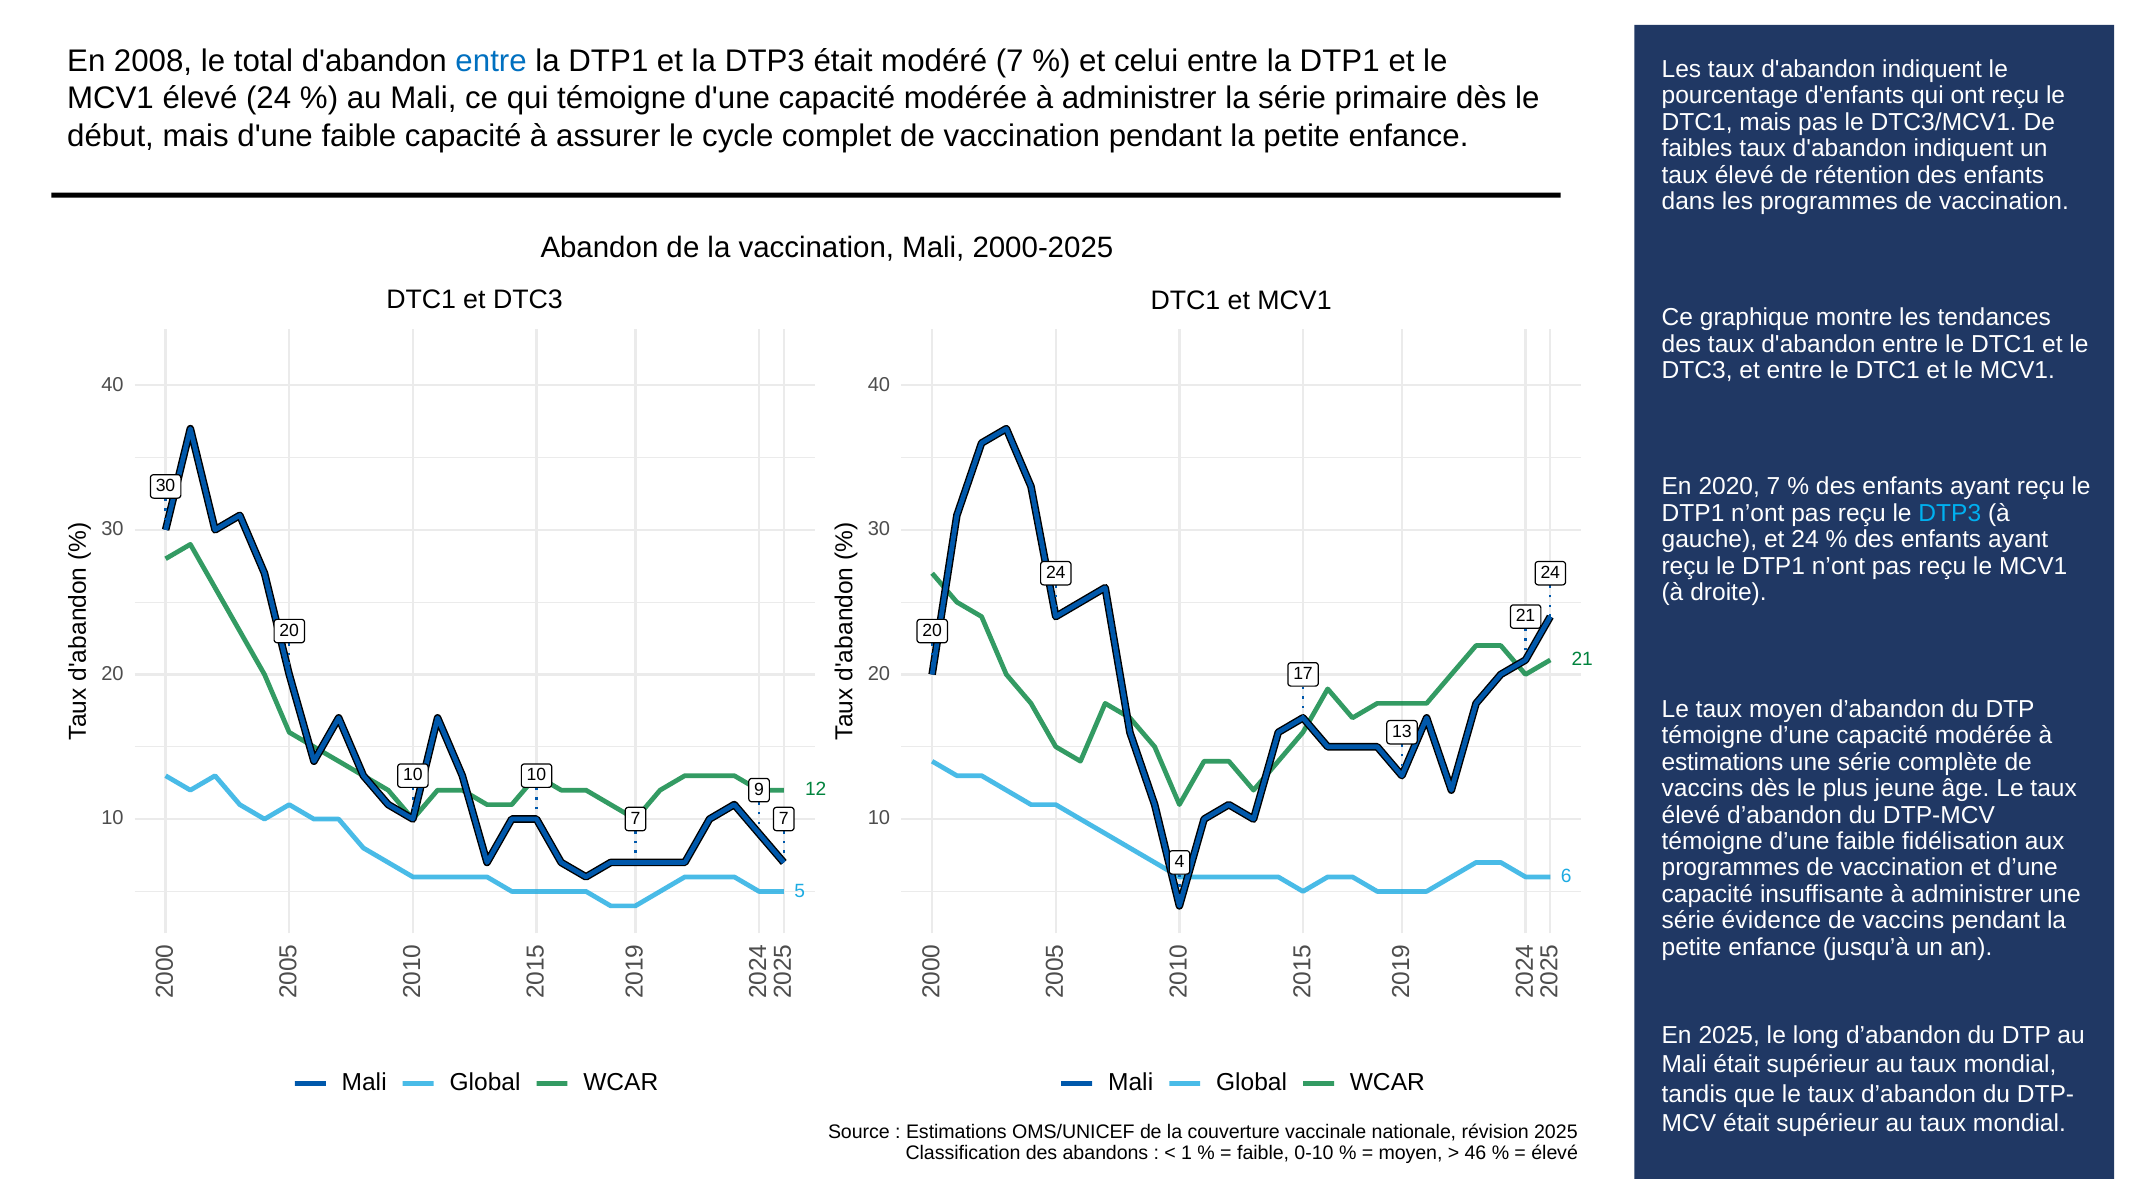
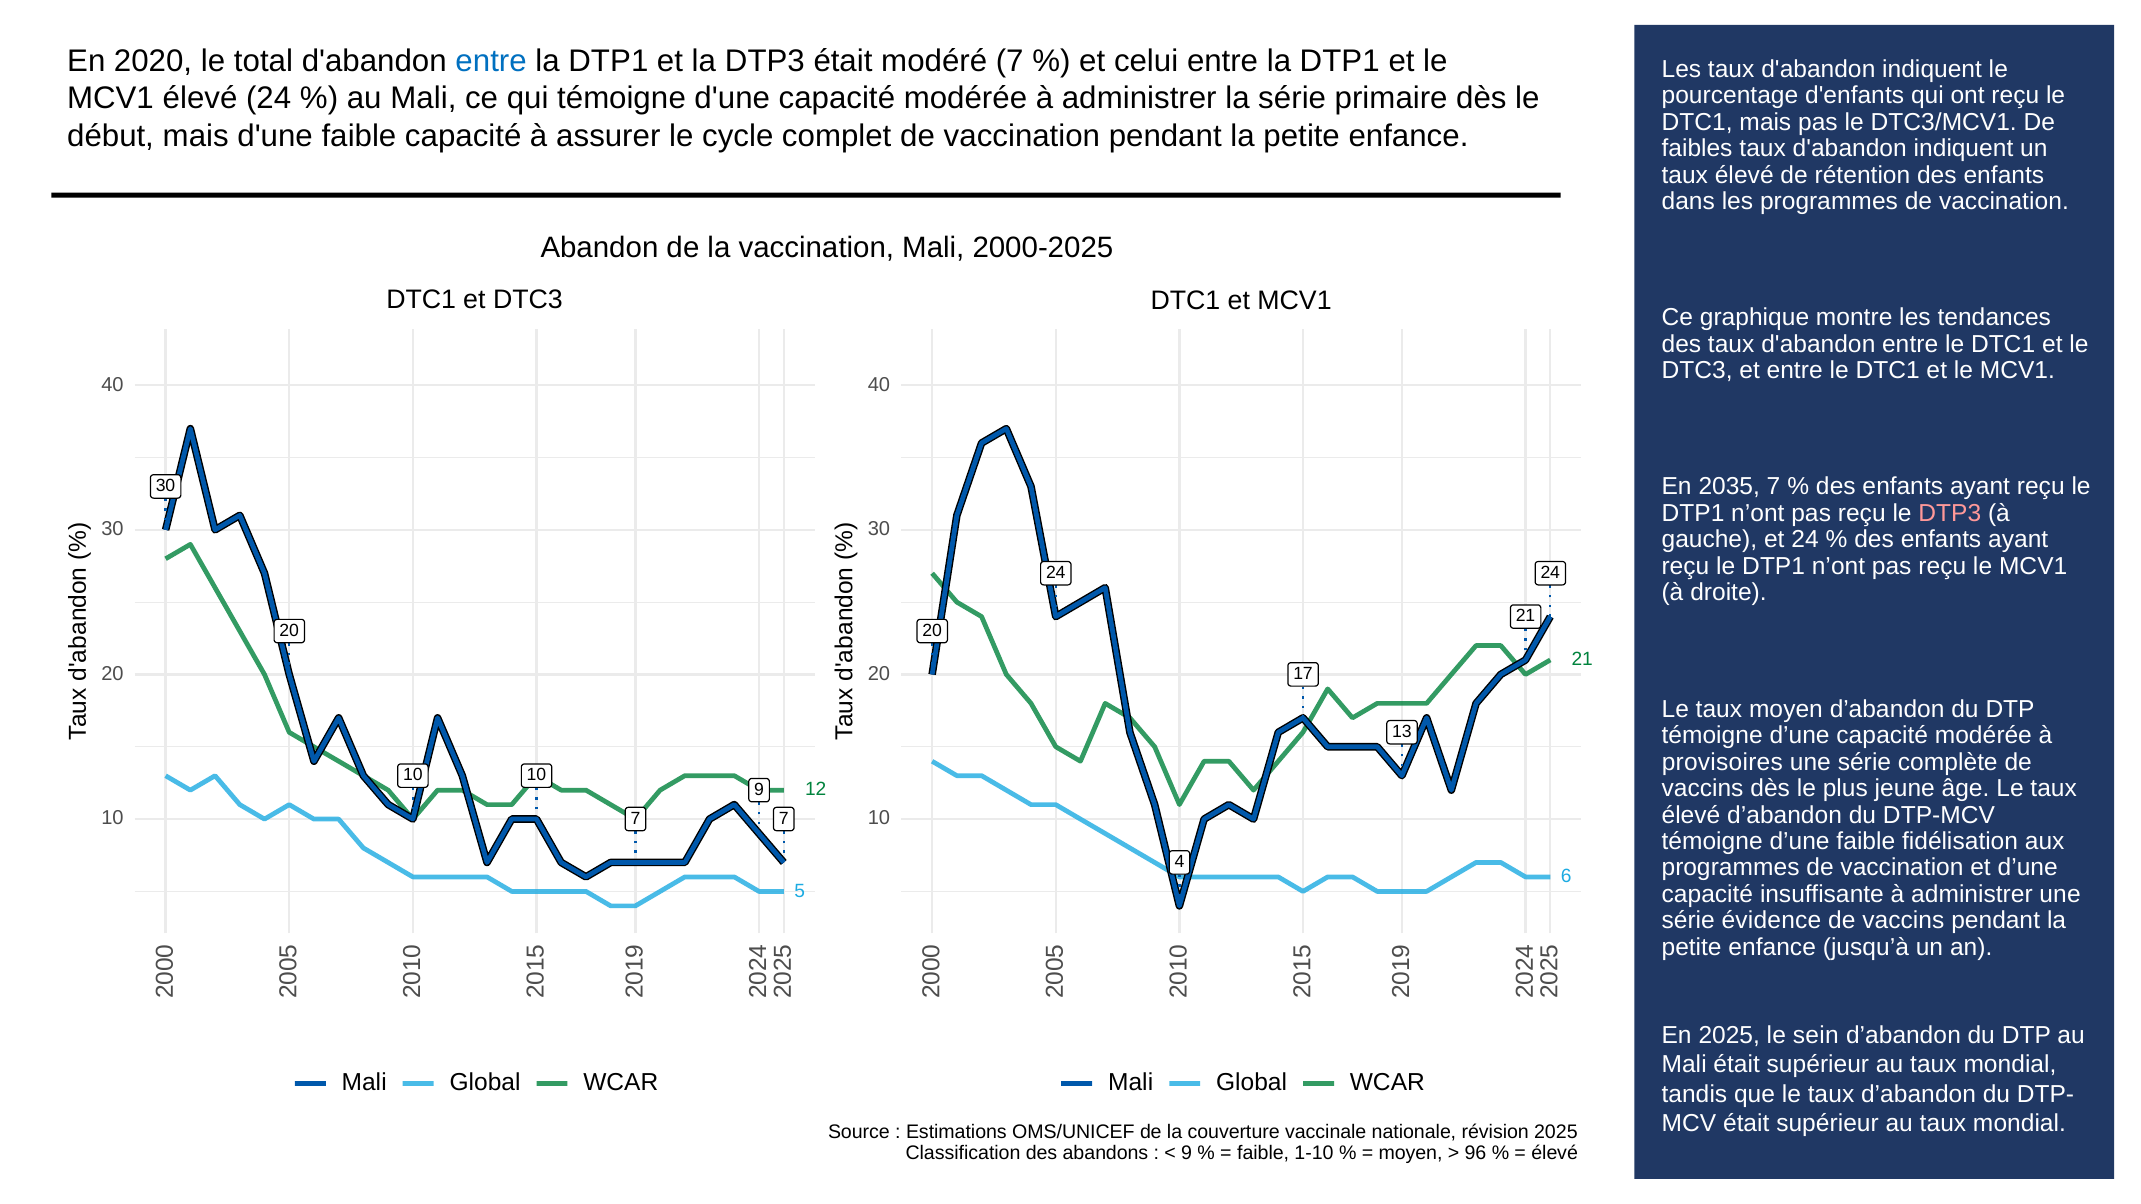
2008: 2008 -> 2020 (153, 61)
2020: 2020 -> 2035 (1729, 487)
DTP3 colour: light blue -> pink (1950, 514)
estimations: estimations -> provisoires (1722, 762)
long: long -> sein (1816, 1035)
1: 1 -> 9 (1187, 1153)
0-10: 0-10 -> 1-10 (1314, 1153)
46: 46 -> 96 (1475, 1153)
